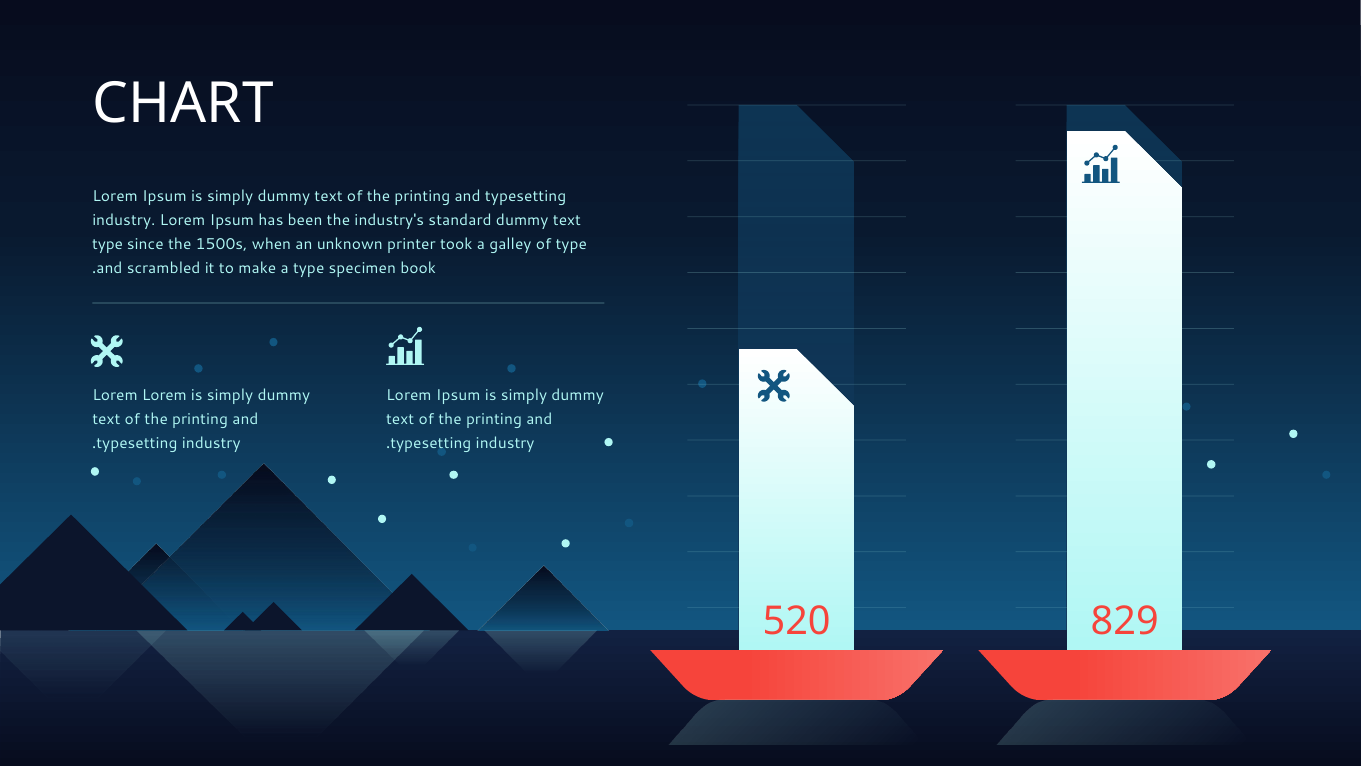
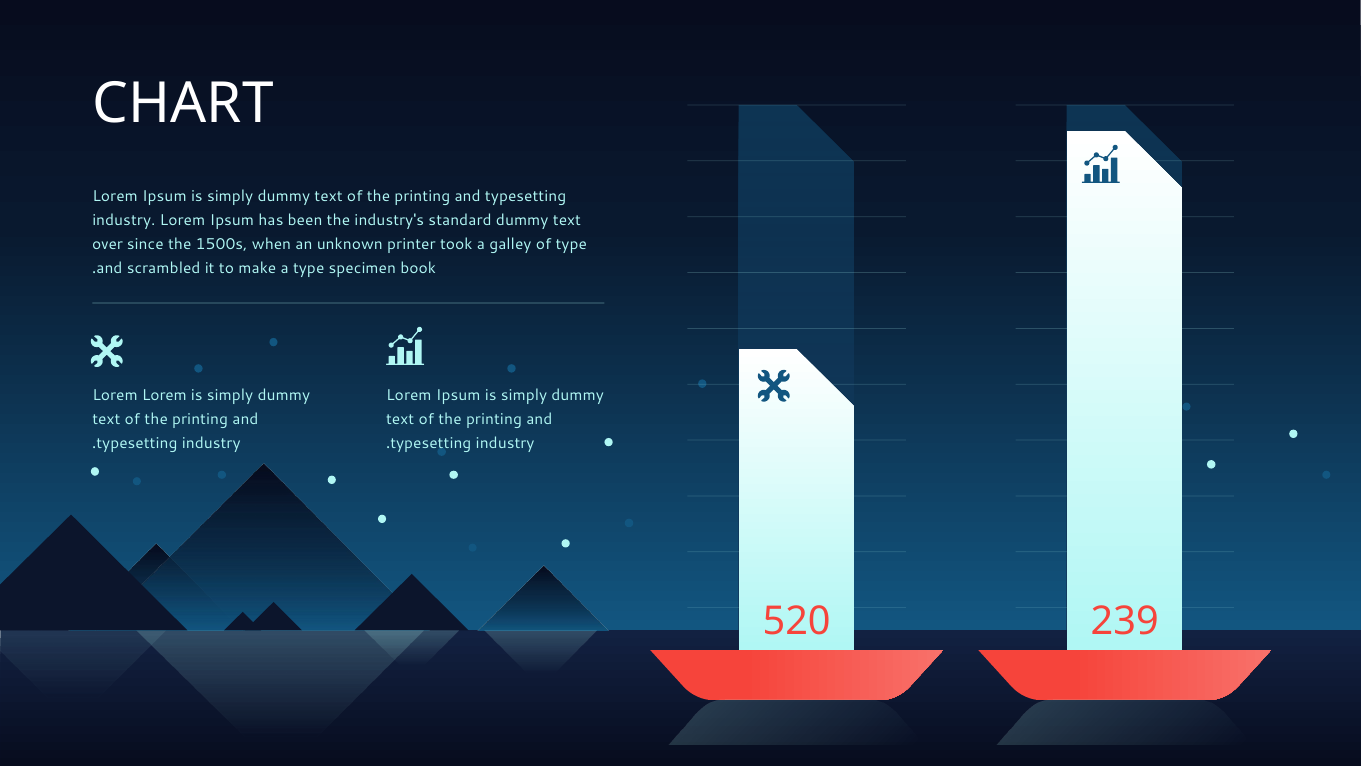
type: type -> over (108, 244)
829: 829 -> 239 (1125, 621)
